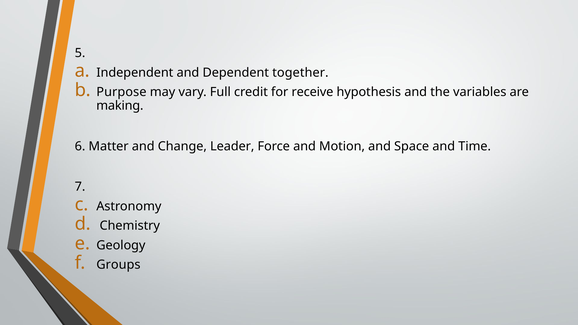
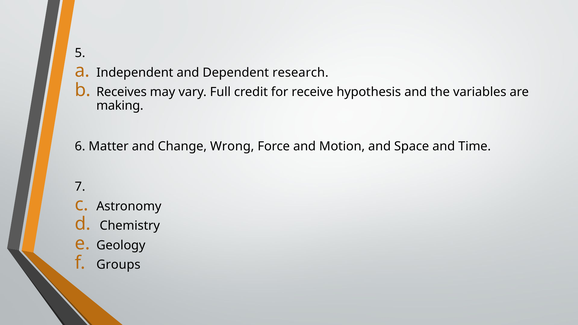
together: together -> research (300, 73)
Purpose: Purpose -> Receives (122, 92)
Leader: Leader -> Wrong (232, 146)
